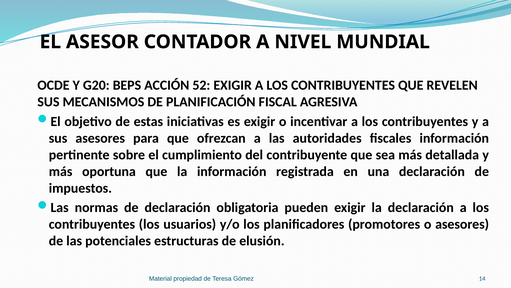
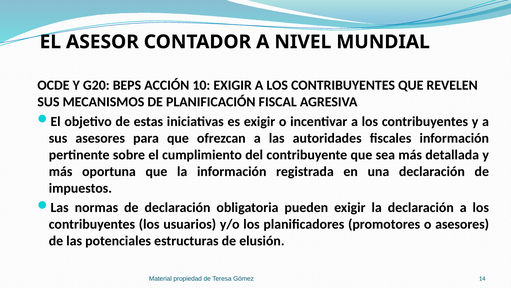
52: 52 -> 10 (201, 85)
